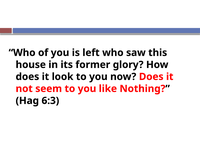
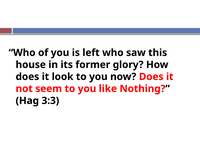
6:3: 6:3 -> 3:3 (50, 101)
